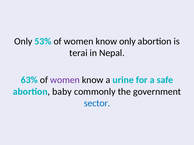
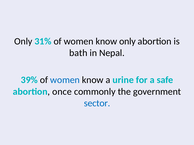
53%: 53% -> 31% (43, 41)
terai: terai -> bath (78, 53)
63%: 63% -> 39% (29, 80)
women colour: purple -> blue (65, 80)
baby: baby -> once (62, 92)
